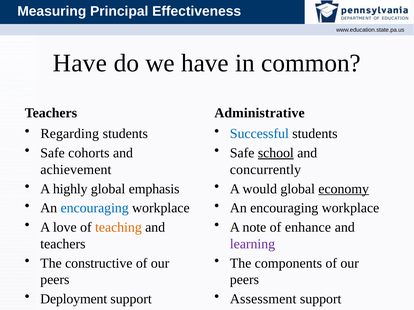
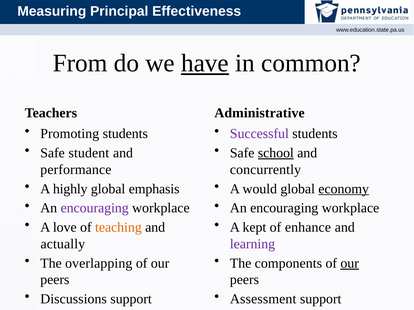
Have: Have -> From (80, 63)
have underline: none -> present (205, 63)
Regarding: Regarding -> Promoting (70, 134)
Successful colour: blue -> purple (259, 134)
cohorts: cohorts -> student (89, 153)
achievement: achievement -> performance (76, 170)
encouraging colour: blue -> purple (95, 208)
note: note -> kept (254, 228)
teachers: teachers -> actually (63, 244)
constructive: constructive -> overlapping (99, 264)
our underline: none -> present (350, 264)
Deployment: Deployment -> Discussions (74, 299)
